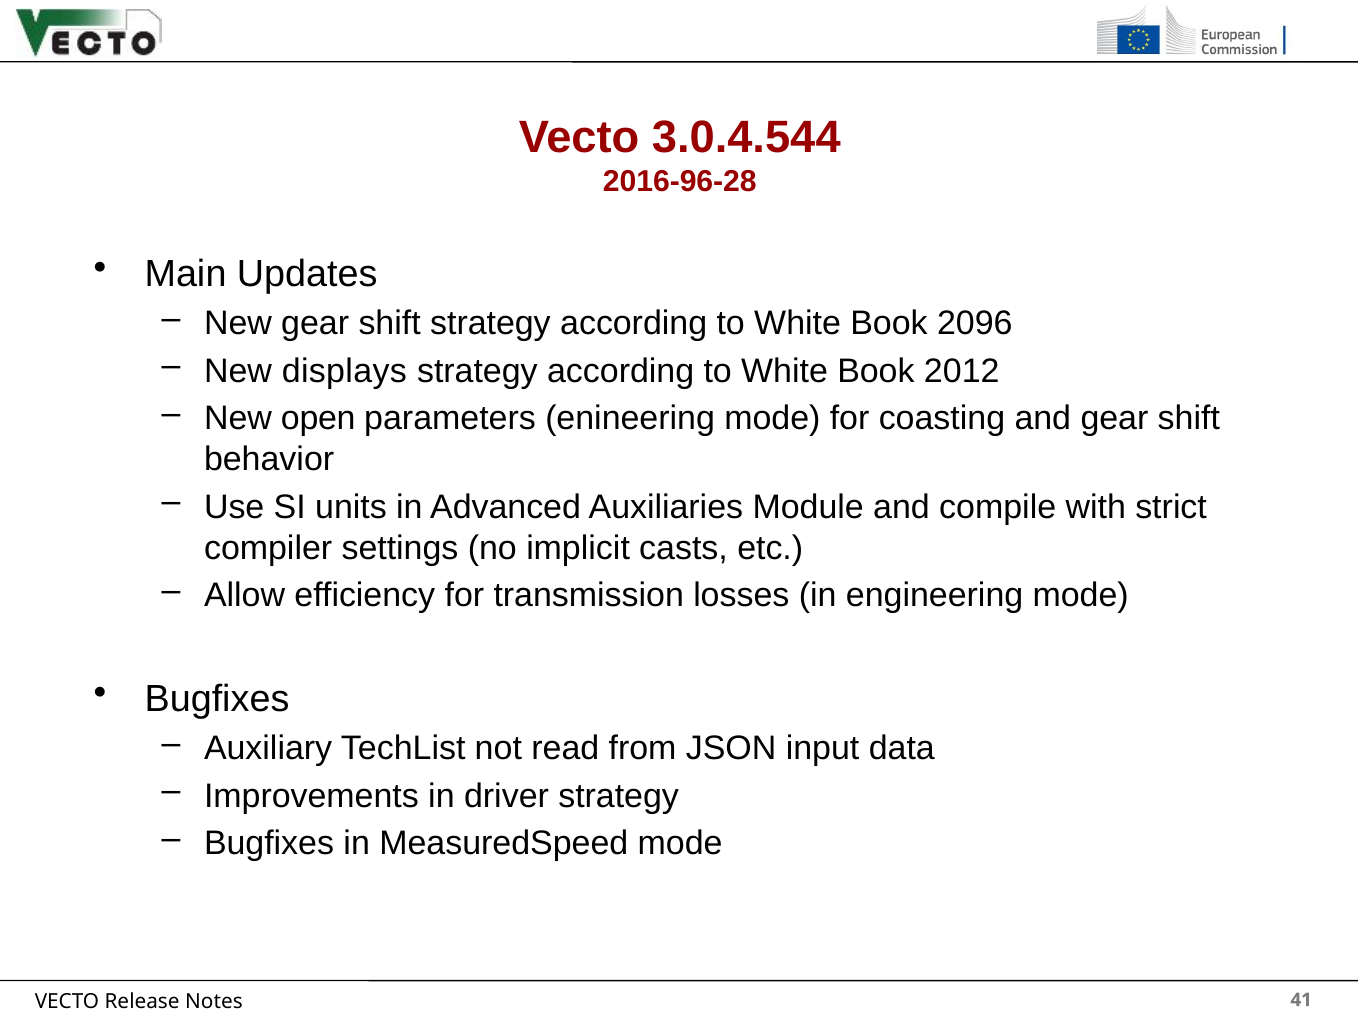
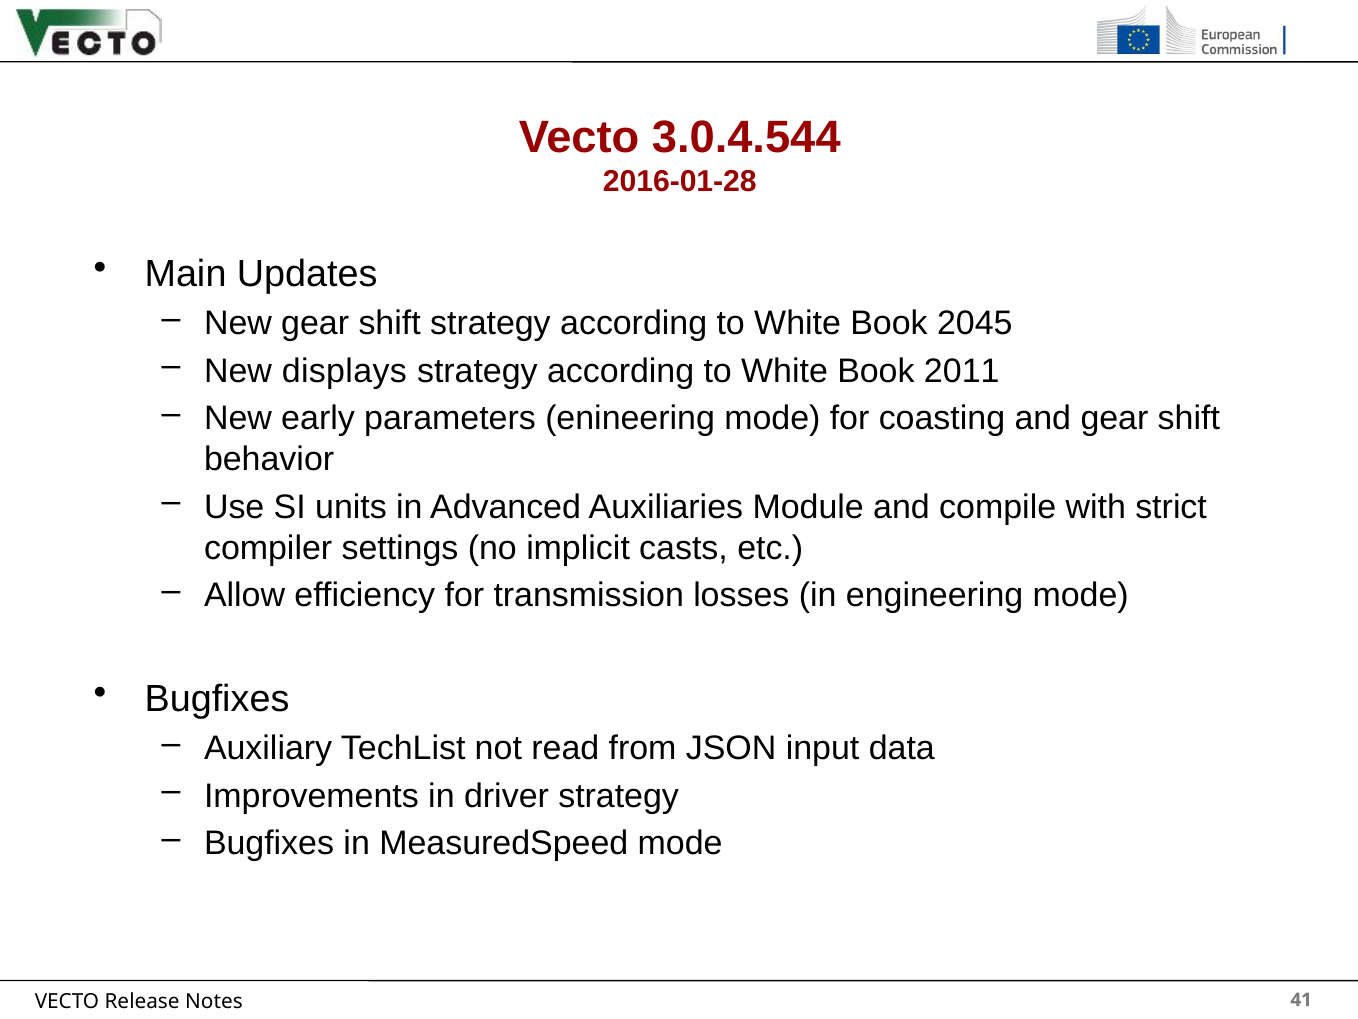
2016-96-28: 2016-96-28 -> 2016-01-28 (680, 182)
2096: 2096 -> 2045 (975, 323)
2012: 2012 -> 2011 (962, 371)
open: open -> early (318, 419)
